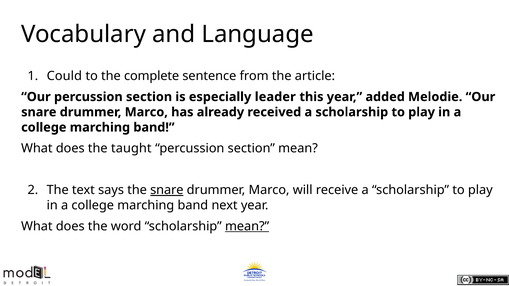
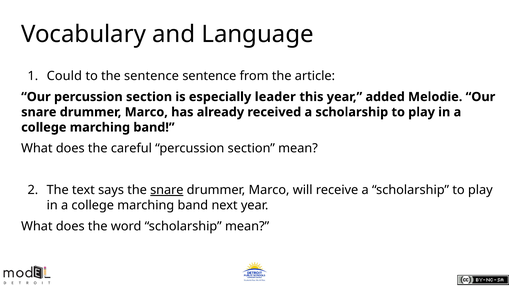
the complete: complete -> sentence (151, 76)
taught: taught -> careful (131, 148)
mean underline: present -> none (247, 226)
